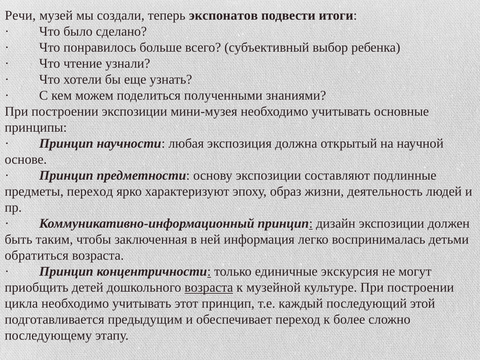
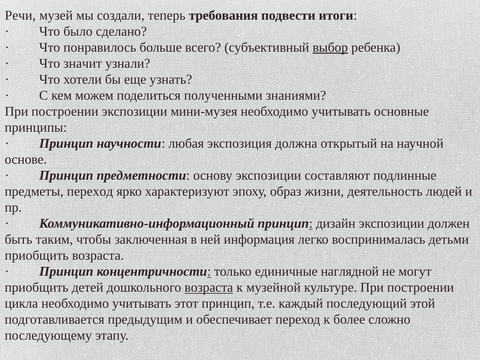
экспонатов: экспонатов -> требования (223, 15)
выбор underline: none -> present (330, 47)
чтение: чтение -> значит (83, 63)
обратиться: обратиться -> приобщить (37, 256)
экскурсия: экскурсия -> наглядной (350, 272)
